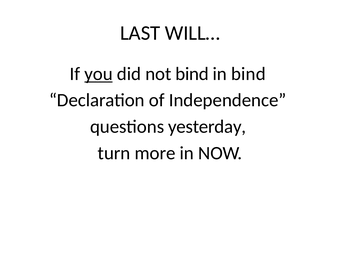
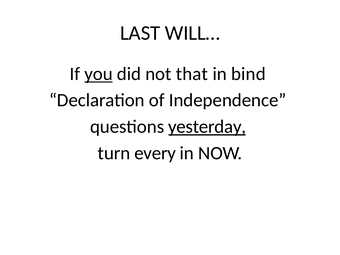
not bind: bind -> that (192, 74)
yesterday underline: none -> present (207, 127)
more: more -> every (155, 153)
